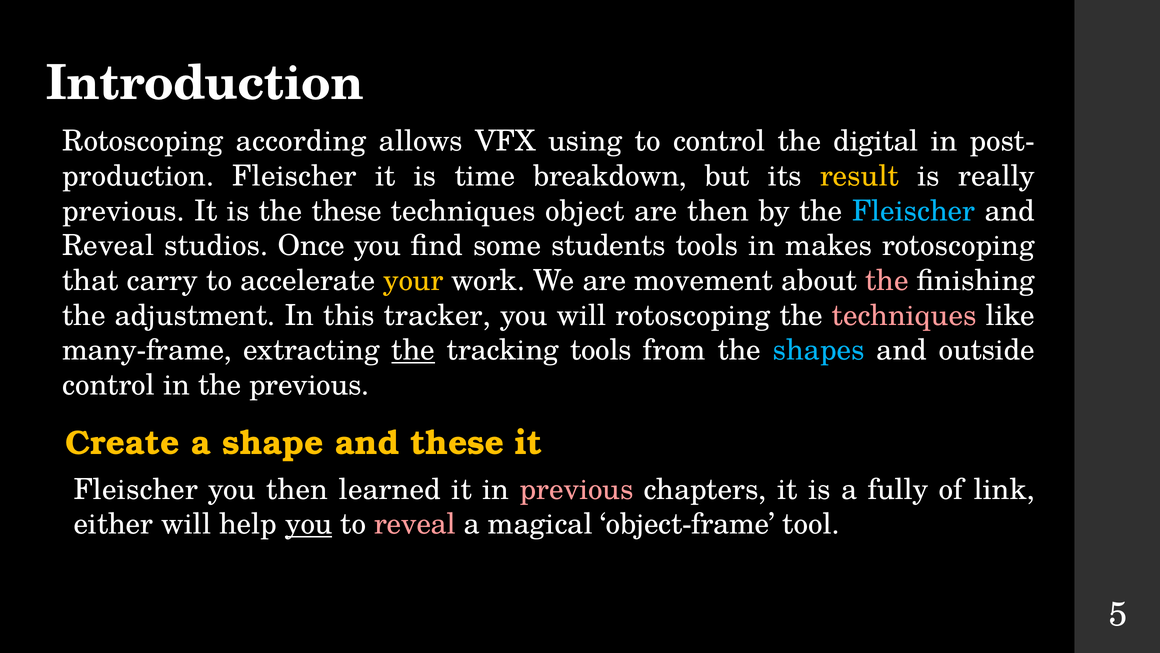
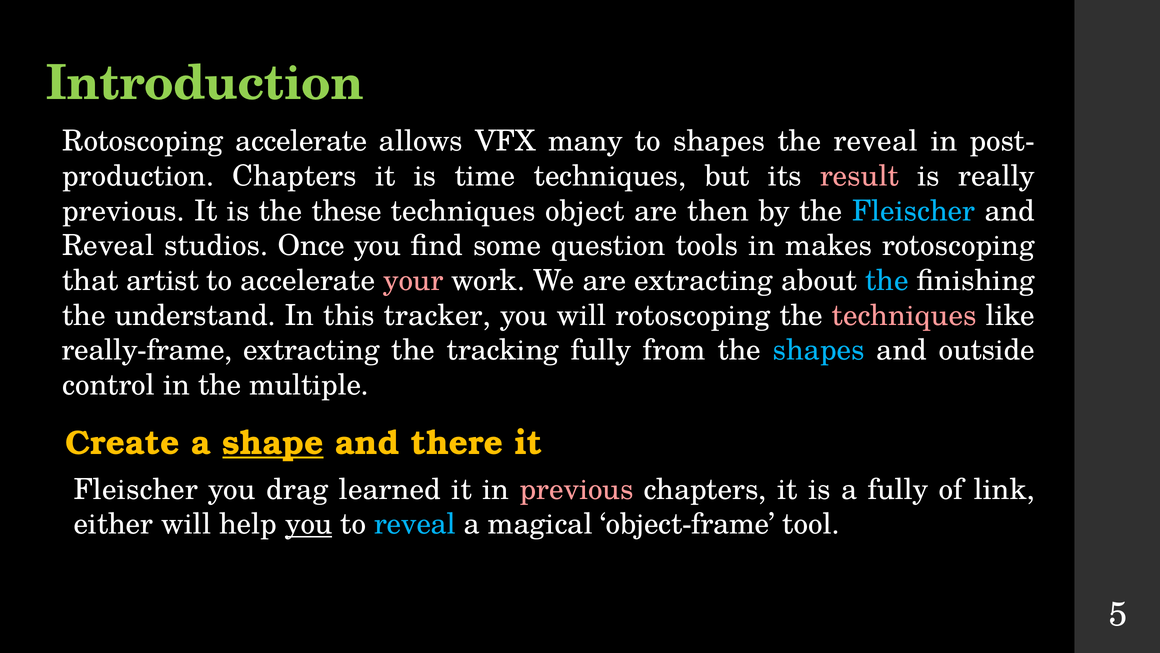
Introduction colour: white -> light green (205, 83)
Rotoscoping according: according -> accelerate (301, 141)
using: using -> many (585, 141)
to control: control -> shapes (719, 141)
the digital: digital -> reveal (876, 141)
Fleischer: Fleischer -> Chapters (295, 176)
time breakdown: breakdown -> techniques (610, 176)
result colour: yellow -> pink (860, 176)
students: students -> question (608, 246)
carry: carry -> artist (162, 281)
your colour: yellow -> pink (413, 281)
are movement: movement -> extracting (704, 281)
the colour: pink -> light blue (887, 281)
adjustment: adjustment -> understand (195, 315)
many-frame: many-frame -> really-frame (147, 350)
the underline: present -> none (413, 350)
tracking tools: tools -> fully (601, 350)
the previous: previous -> multiple (309, 385)
shape underline: none -> present (273, 443)
and these: these -> there (457, 443)
you then: then -> drag (297, 489)
reveal colour: pink -> light blue (415, 524)
